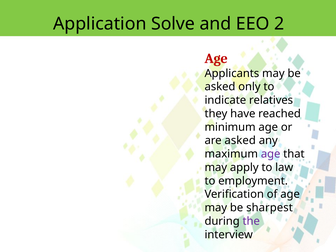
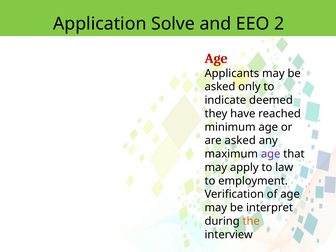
relatives: relatives -> deemed (271, 100)
sharpest: sharpest -> interpret (270, 208)
the colour: purple -> orange (251, 221)
